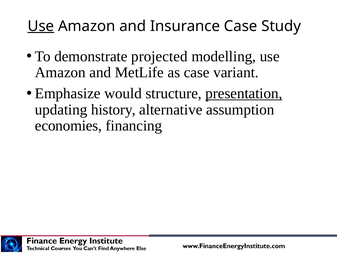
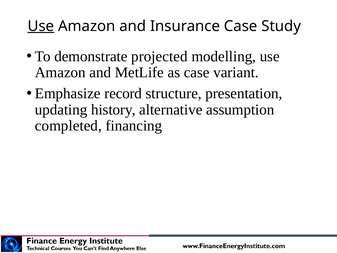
would: would -> record (123, 93)
presentation underline: present -> none (244, 93)
economies: economies -> completed (68, 126)
